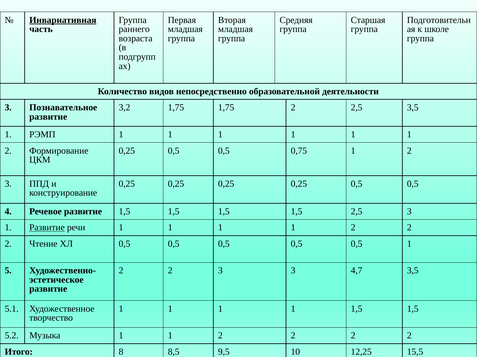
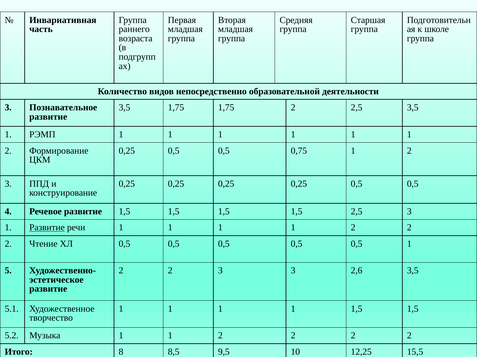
Инвариативная underline: present -> none (63, 20)
3,2: 3,2 -> 3,5 (124, 108)
4,7: 4,7 -> 2,6 (357, 271)
